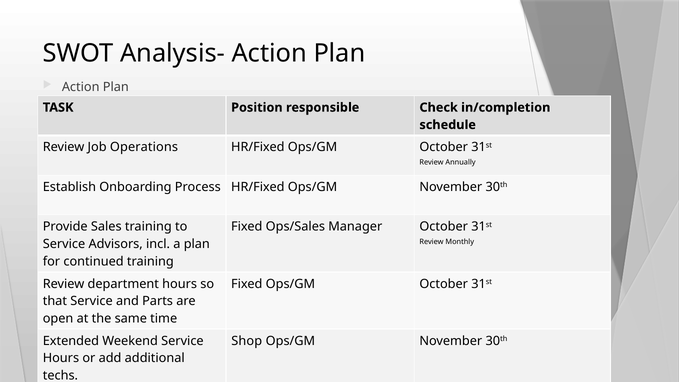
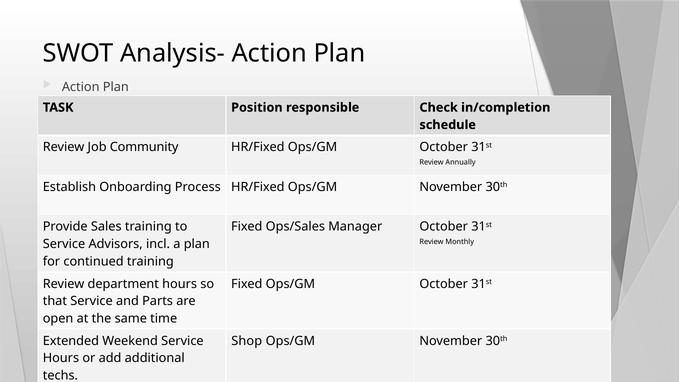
Operations: Operations -> Community (144, 147)
